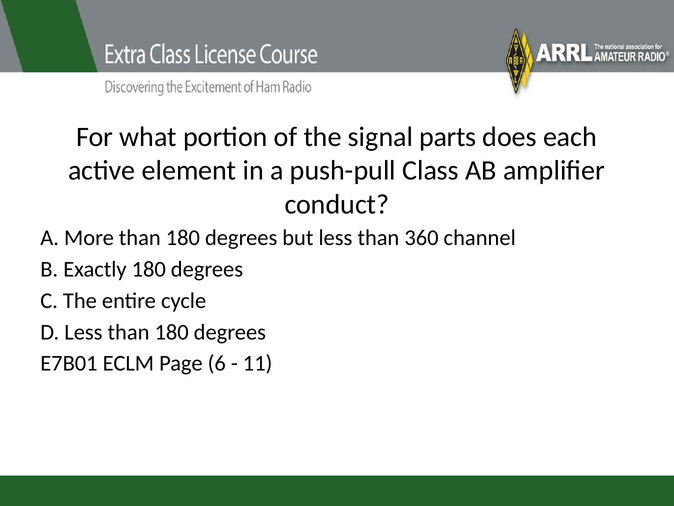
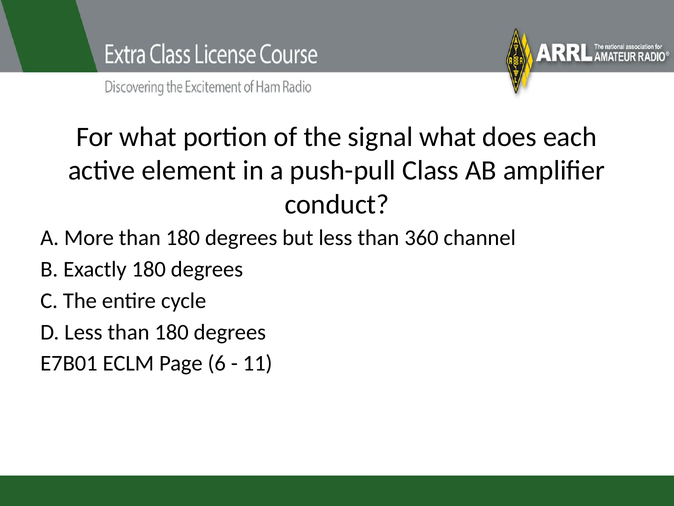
signal parts: parts -> what (448, 137)
